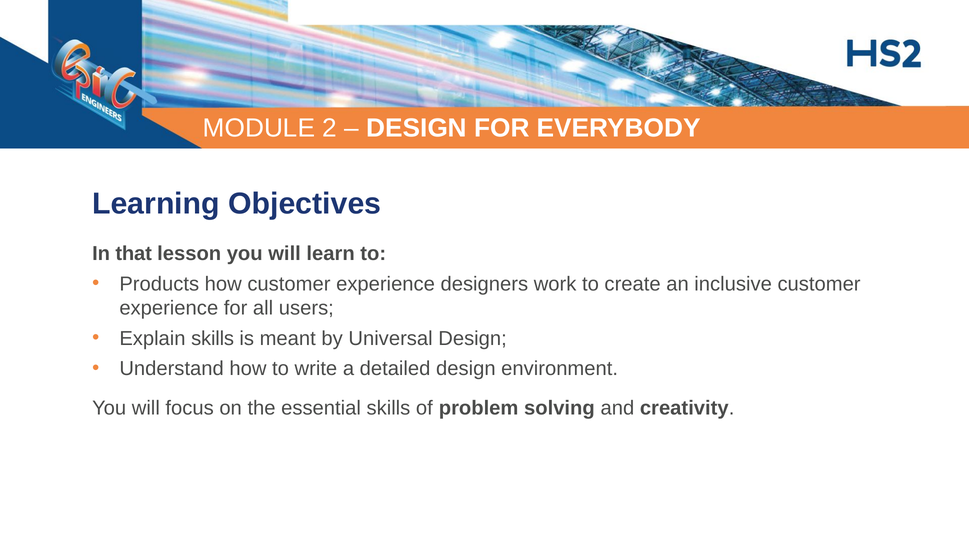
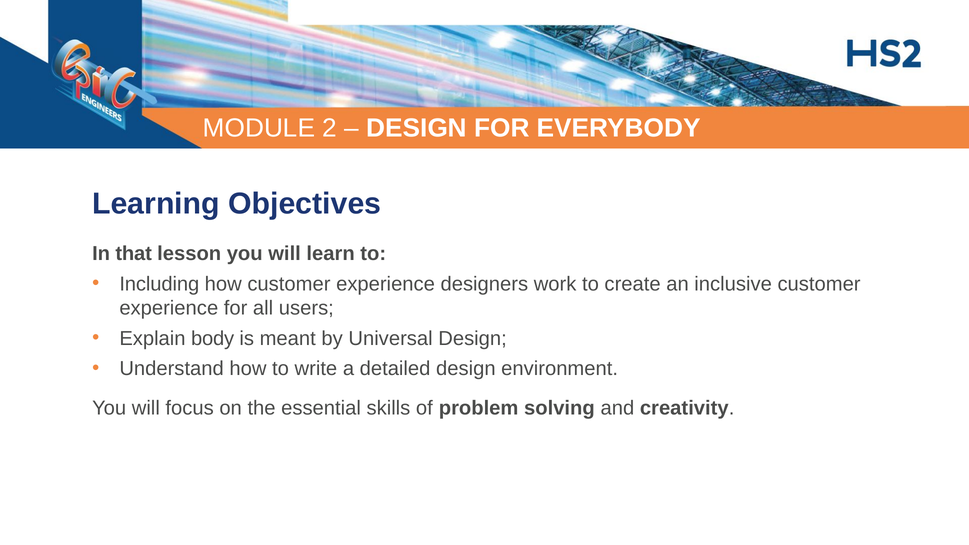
Products: Products -> Including (159, 284)
Explain skills: skills -> body (213, 338)
